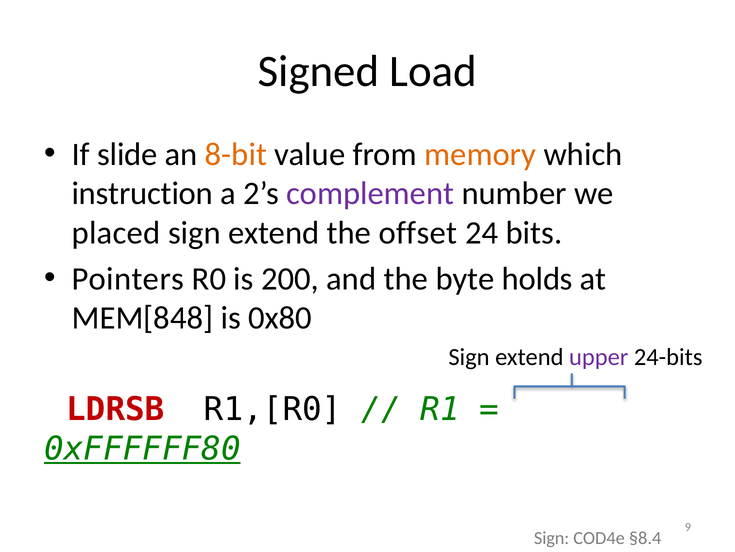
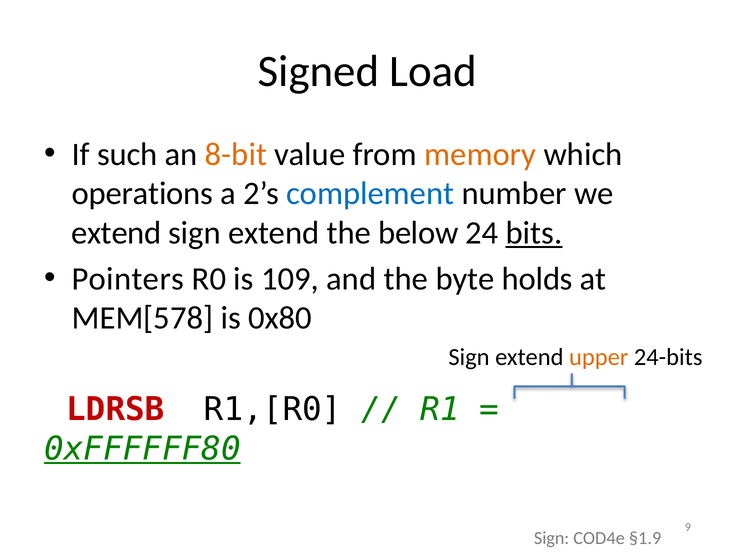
slide: slide -> such (127, 154)
instruction: instruction -> operations (142, 193)
complement colour: purple -> blue (370, 193)
placed: placed -> extend (116, 233)
offset: offset -> below (418, 233)
bits underline: none -> present (534, 233)
200: 200 -> 109 (290, 278)
MEM[848: MEM[848 -> MEM[578 (142, 318)
upper colour: purple -> orange (599, 357)
§8.4: §8.4 -> §1.9 (645, 537)
